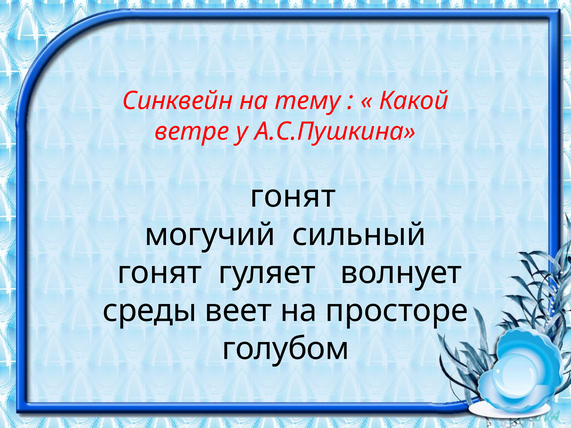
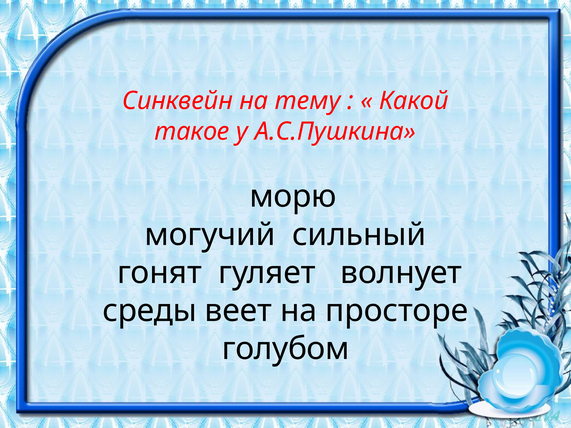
ветре: ветре -> такое (192, 131)
гонят: гонят -> морю (293, 197)
